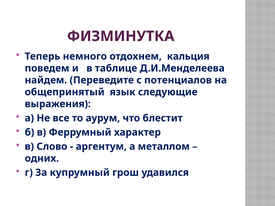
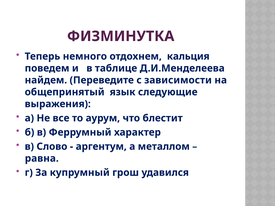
потенциалов: потенциалов -> зависимости (178, 80)
одних: одних -> равна (42, 159)
